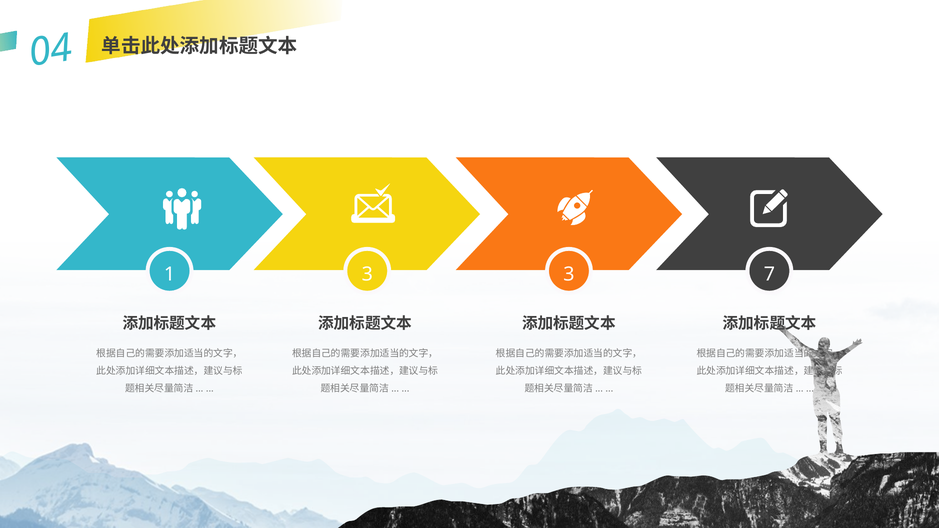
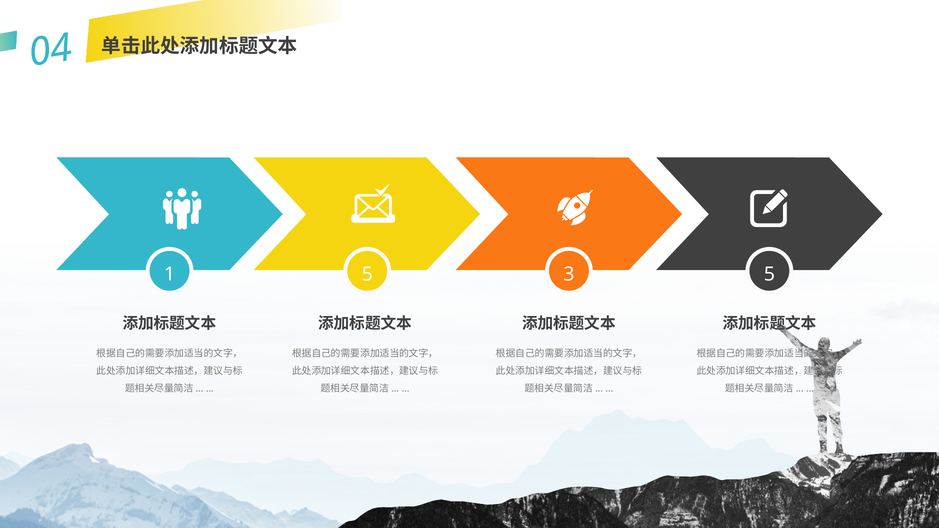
1 3: 3 -> 5 (367, 275)
3 7: 7 -> 5 (769, 275)
